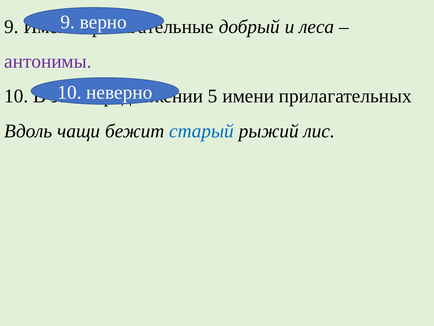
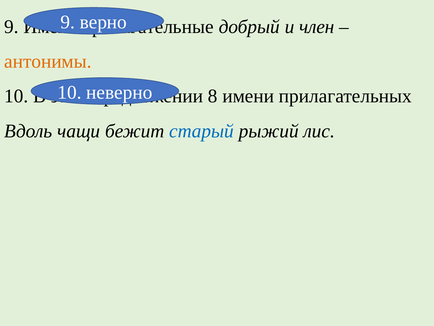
леса: леса -> член (317, 27)
антонимы colour: purple -> orange (48, 61)
5: 5 -> 8 (213, 96)
